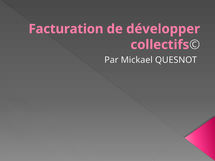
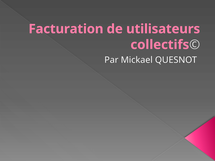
développer: développer -> utilisateurs (163, 29)
